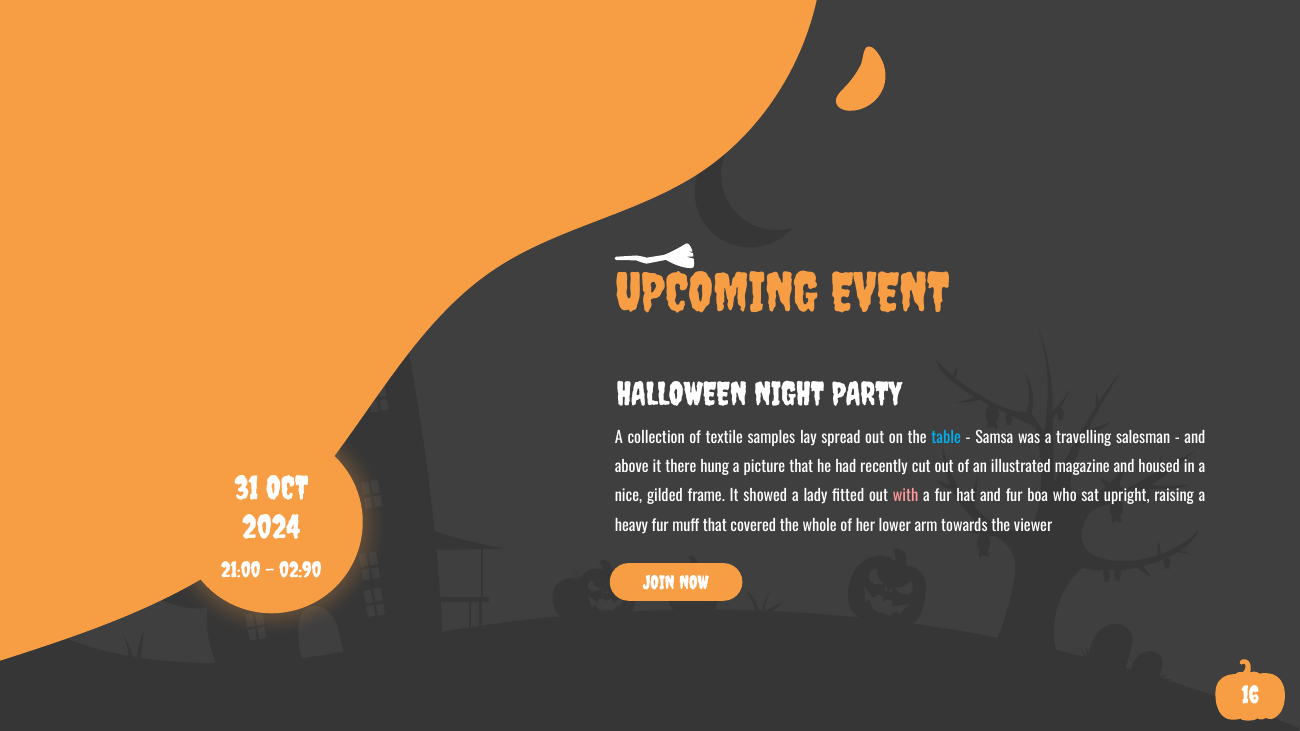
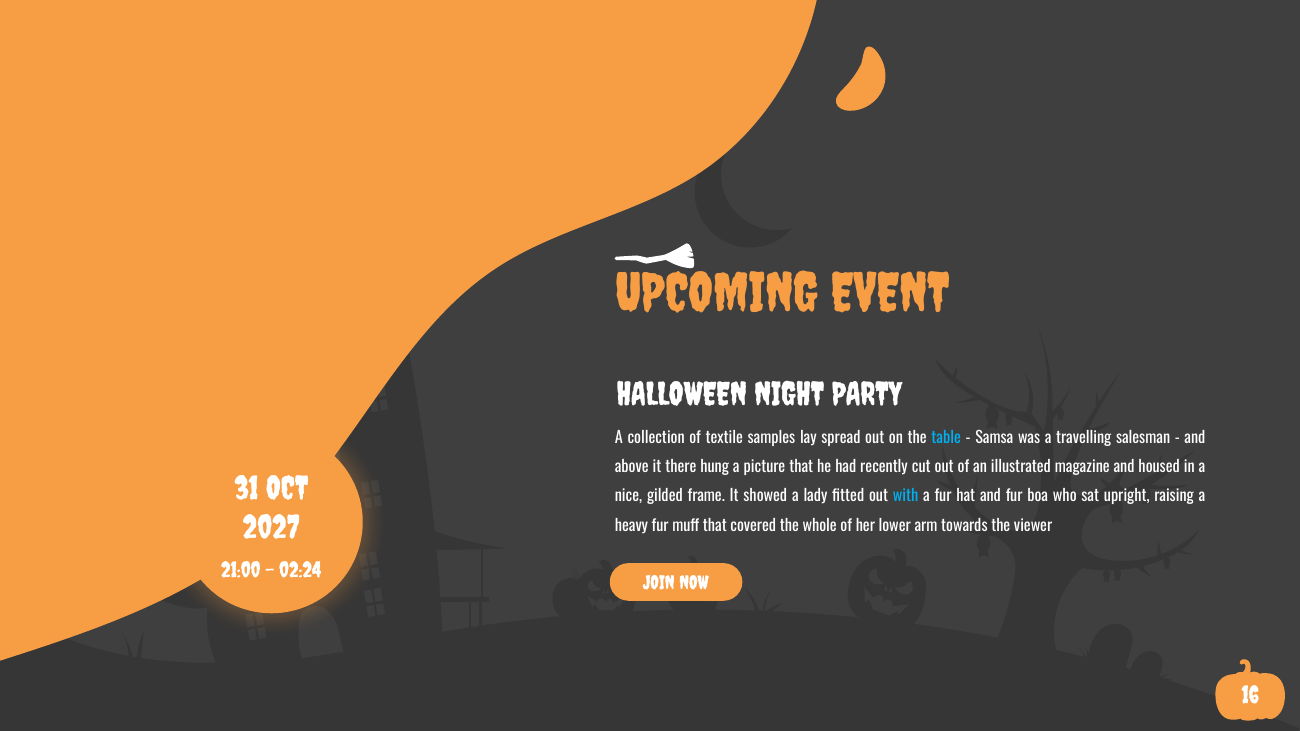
with colour: pink -> light blue (906, 497)
2024: 2024 -> 2027 (271, 528)
02:90: 02:90 -> 02:24 (300, 570)
